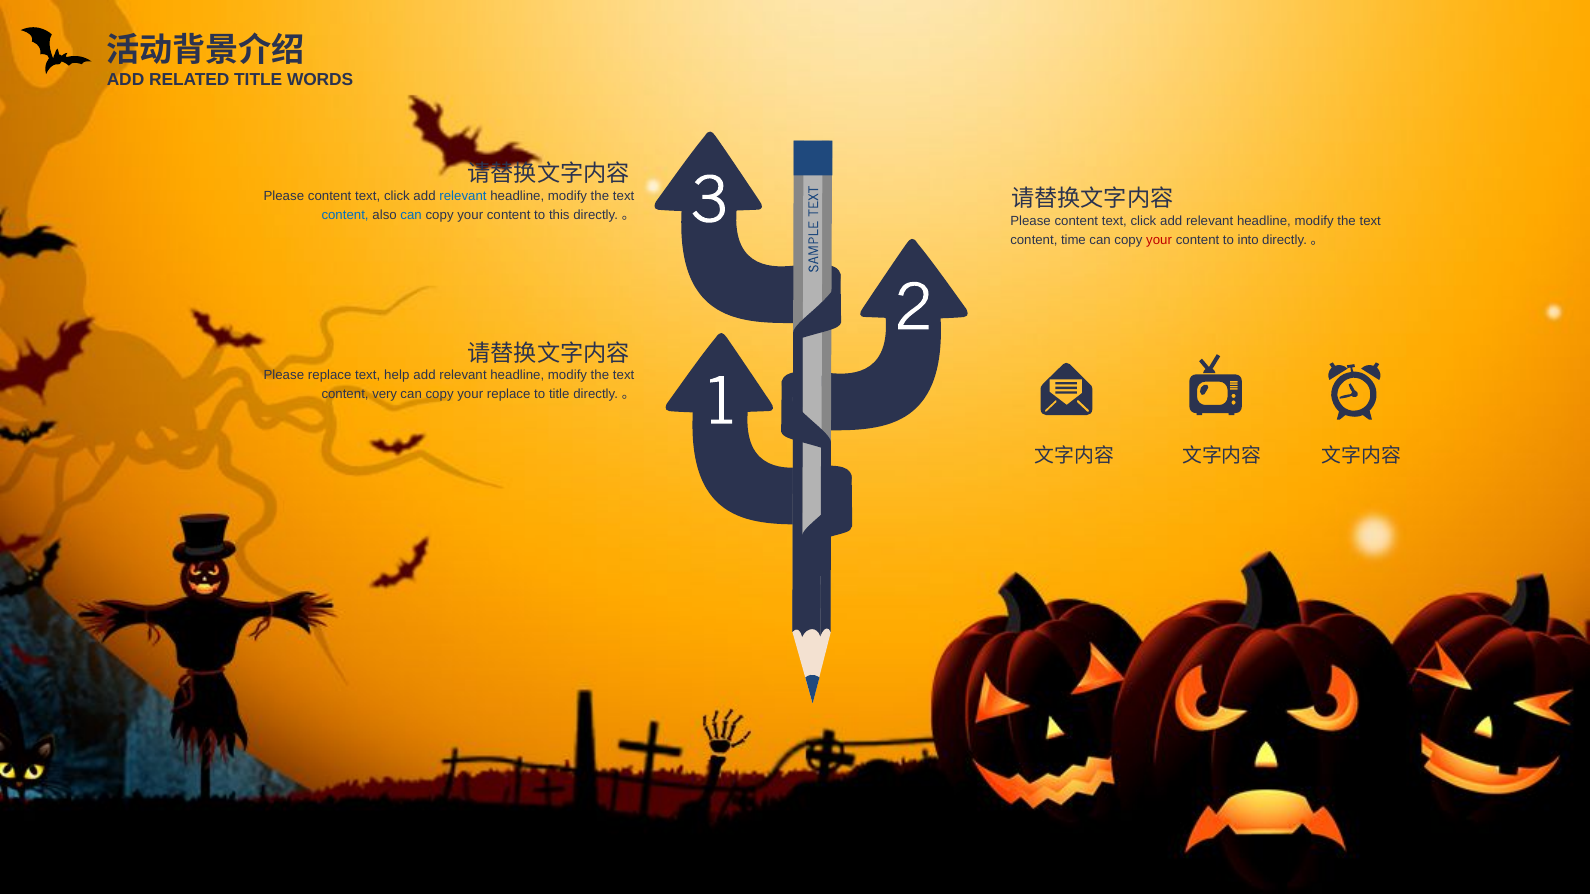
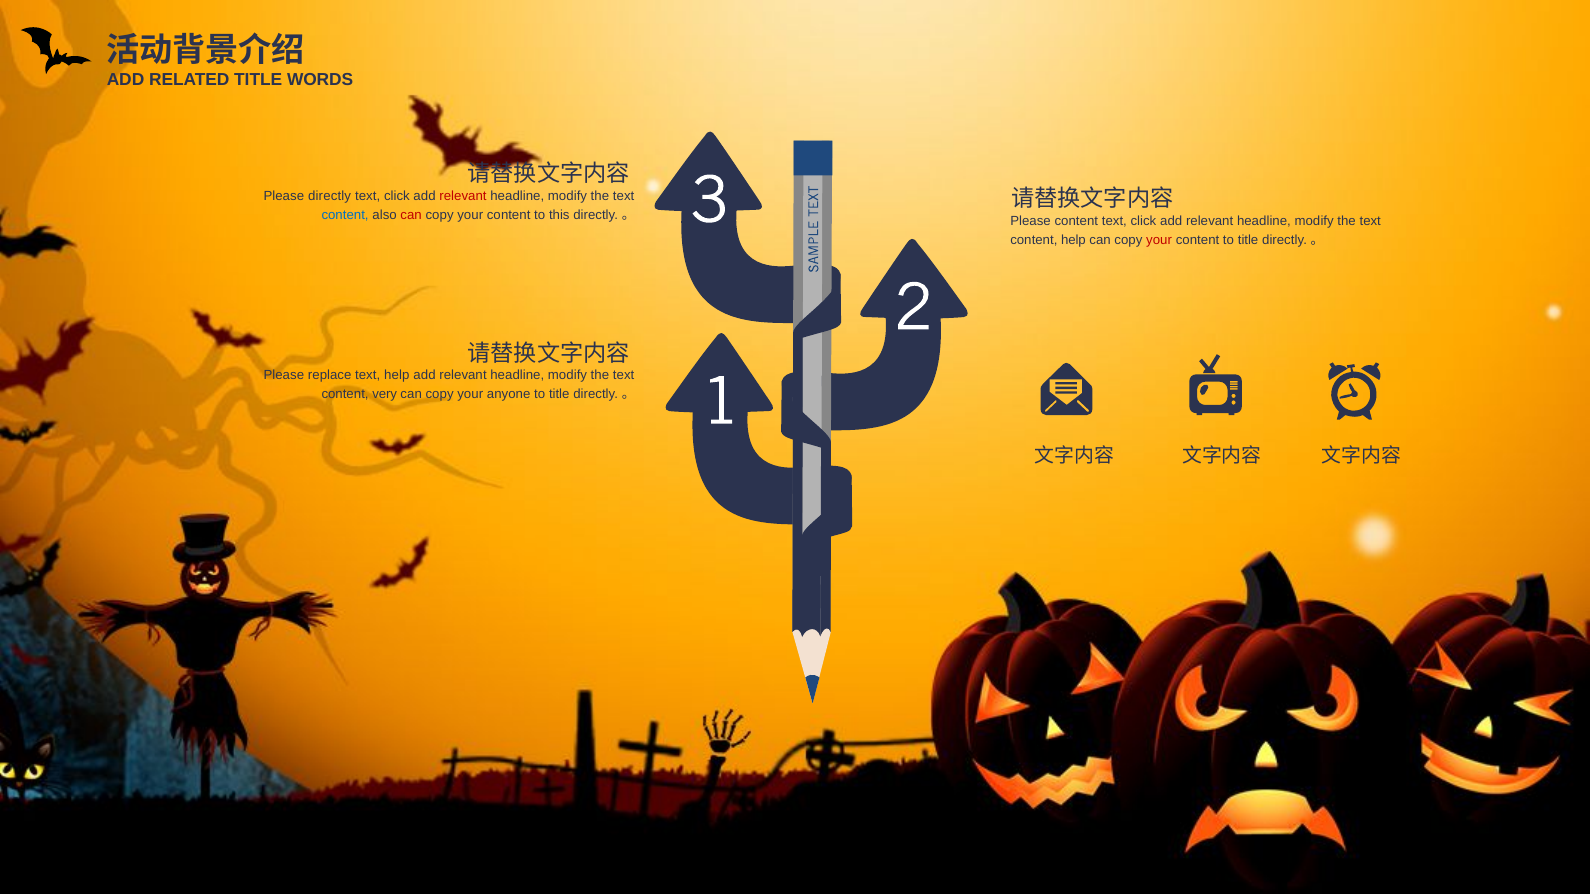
content: content -> directly (330, 196)
relevant colour: blue -> red (463, 196)
can colour: blue -> red (411, 215)
content time: time -> help (1073, 240)
content to into: into -> title (1248, 240)
your replace: replace -> anyone (509, 394)
